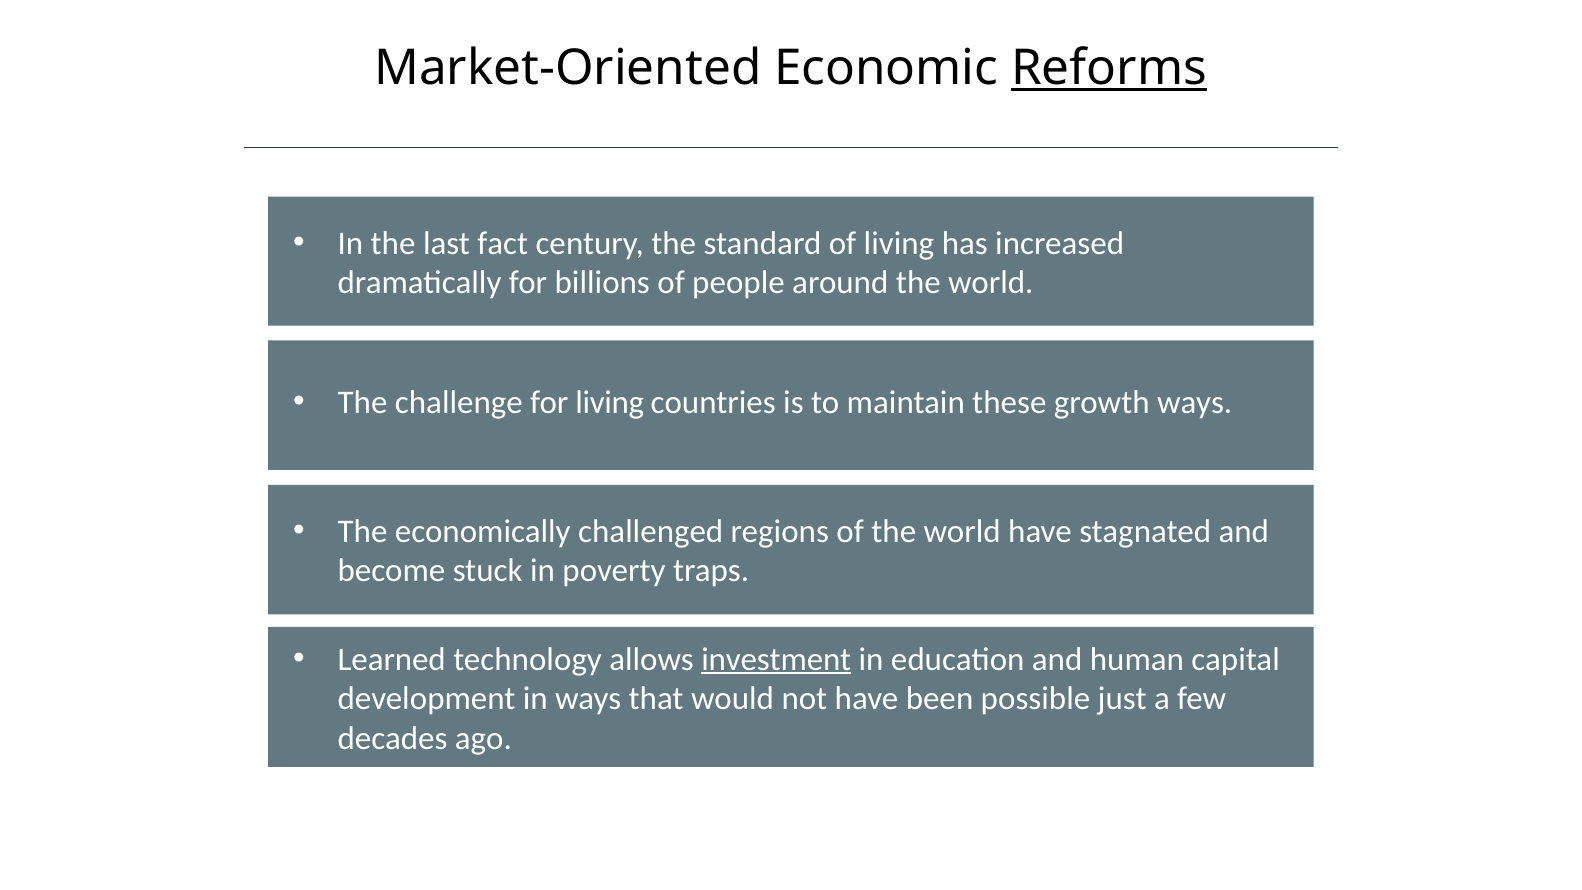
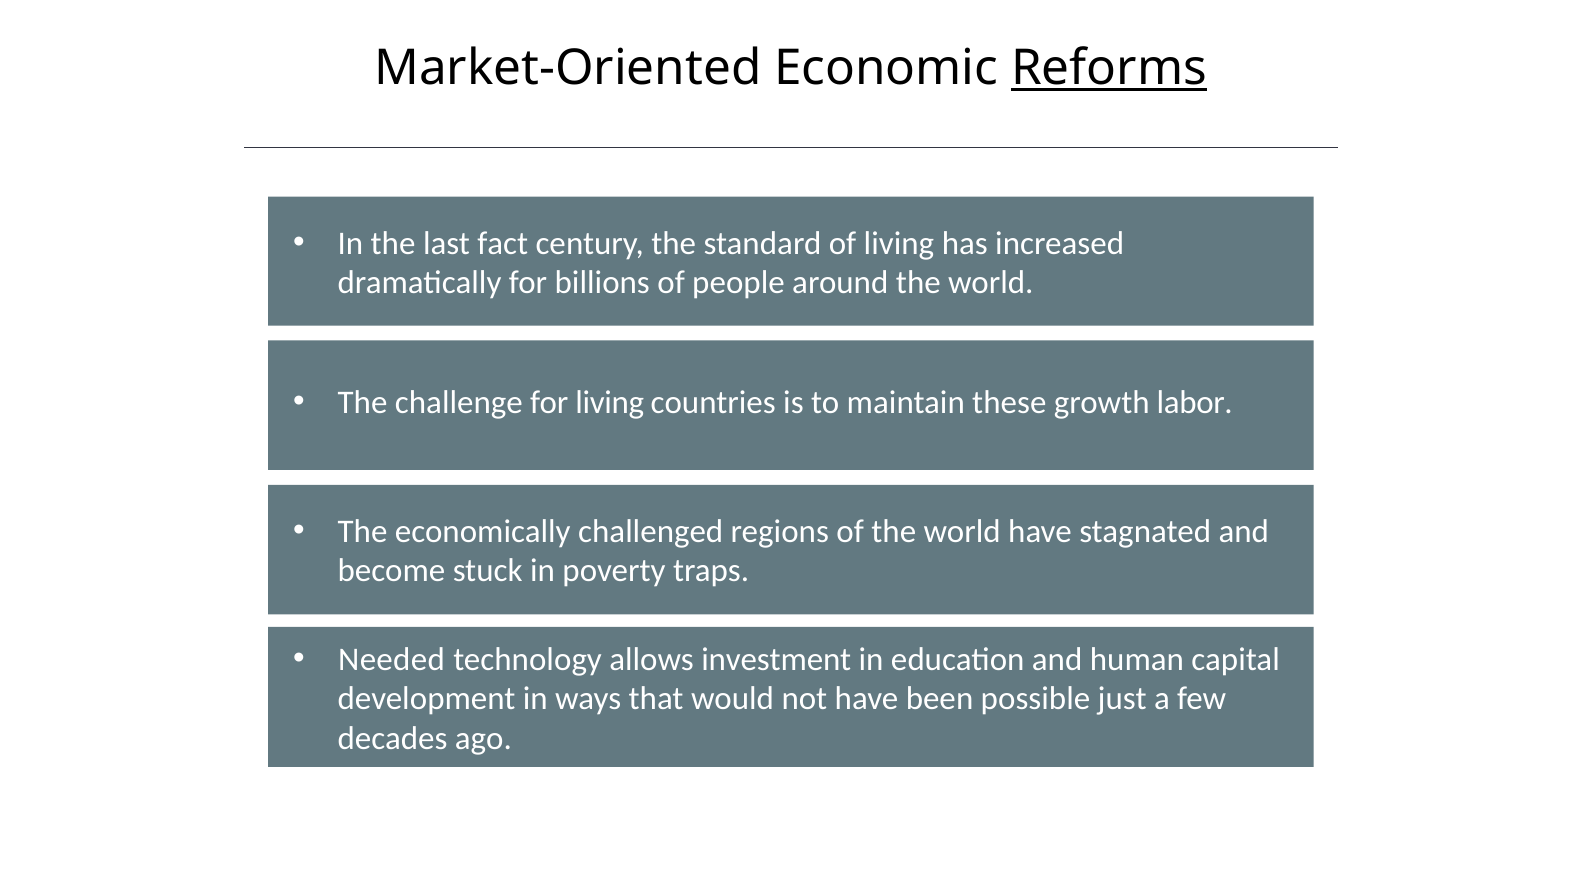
growth ways: ways -> labor (1195, 403)
Learned: Learned -> Needed (392, 659)
investment underline: present -> none (776, 659)
